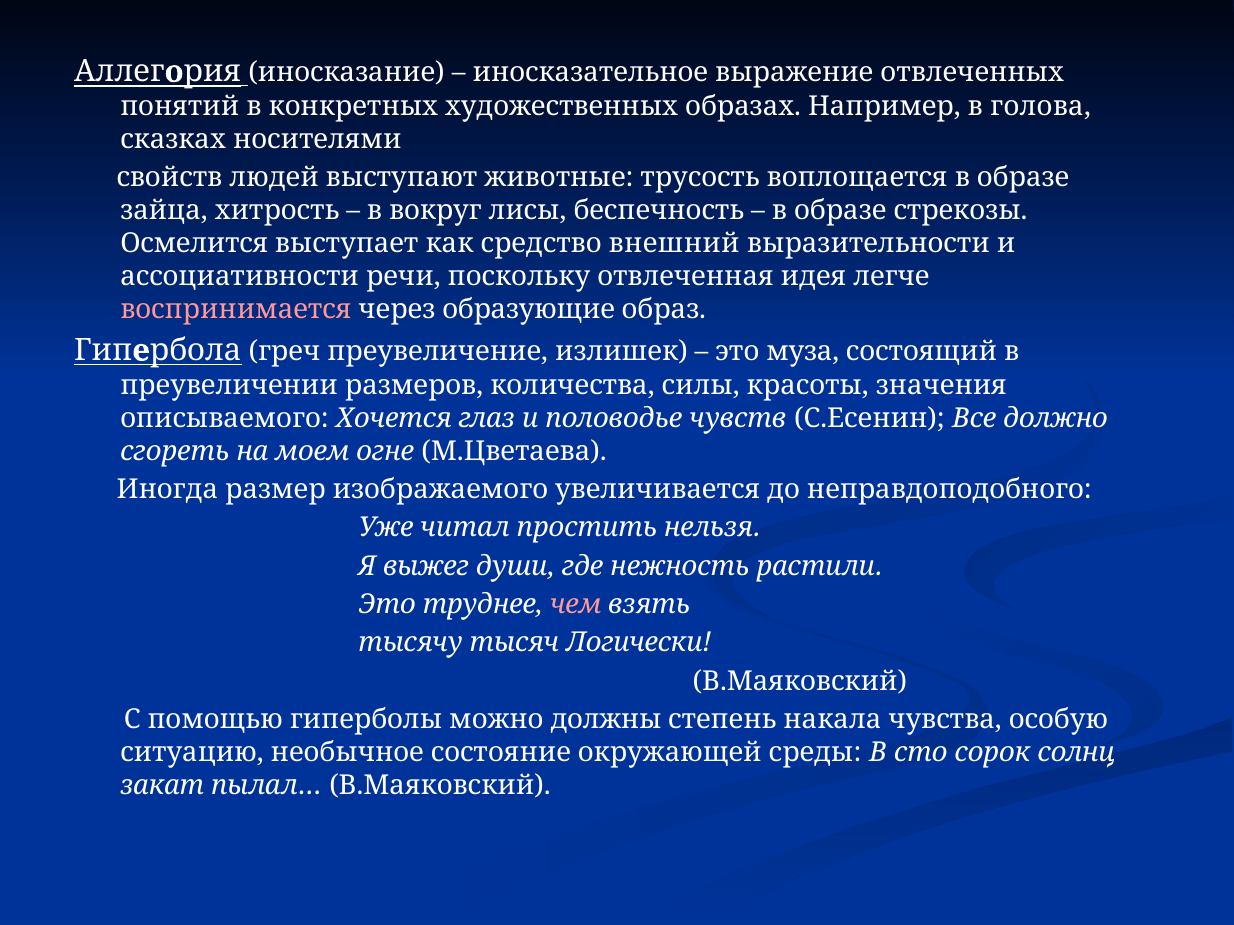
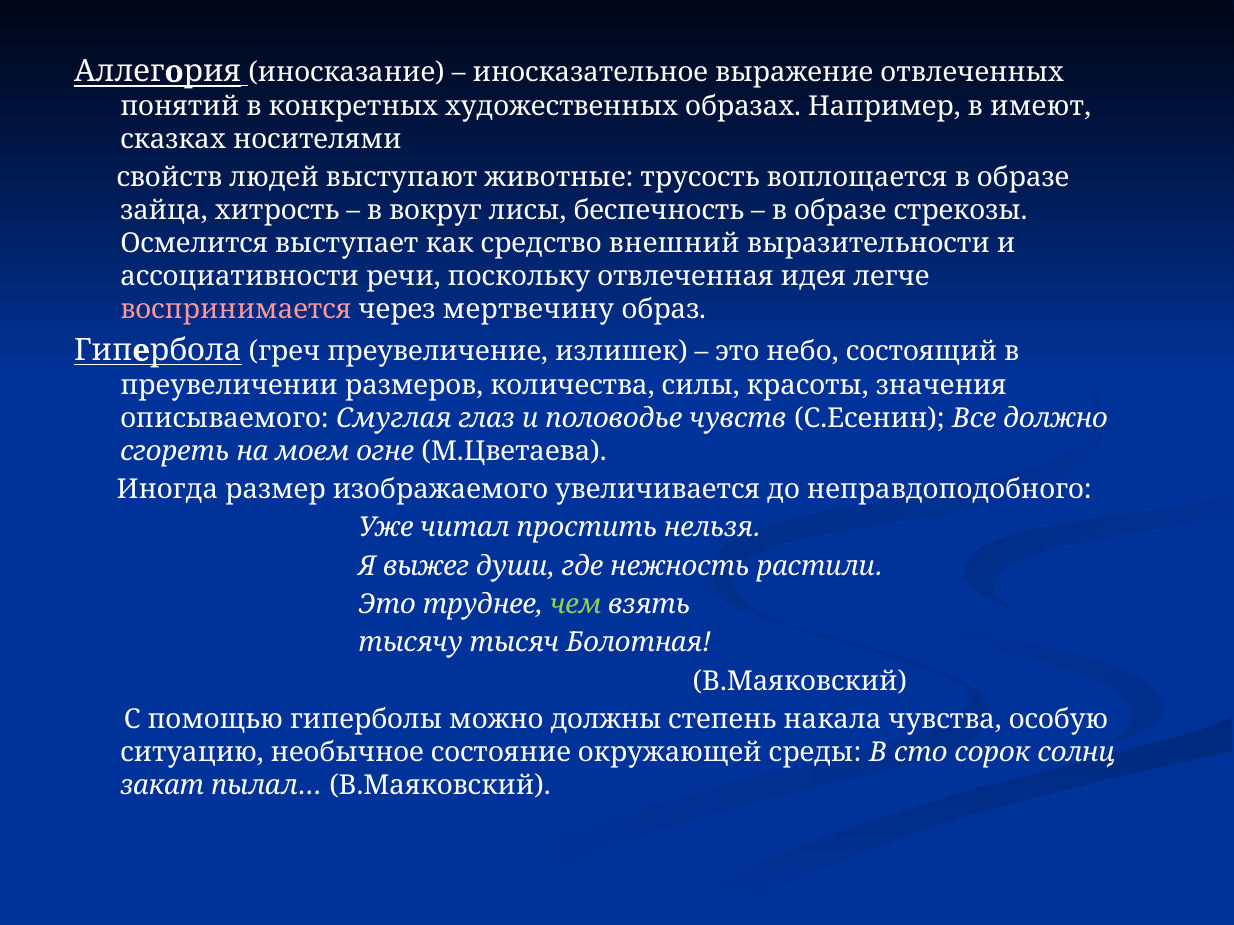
голова: голова -> имеют (1041, 107)
образующие: образующие -> мертвечину (528, 309)
муза: муза -> небо (802, 352)
Хочется: Хочется -> Смуглая (394, 418)
чем colour: pink -> light green (576, 605)
Логически: Логически -> Болотная (639, 643)
